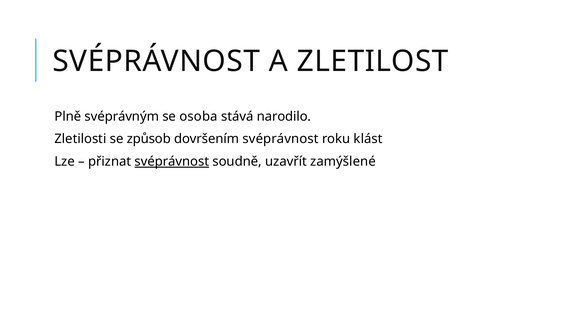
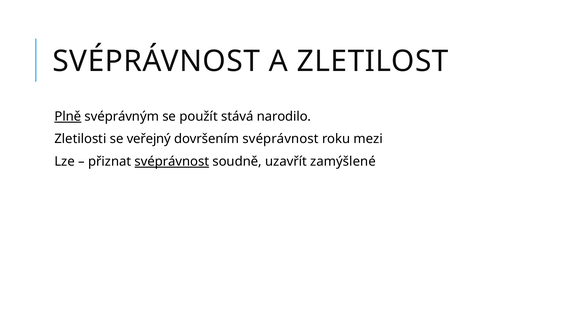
Plně underline: none -> present (68, 116)
osoba: osoba -> použít (199, 116)
způsob: způsob -> veřejný (149, 139)
klást: klást -> mezi (368, 139)
